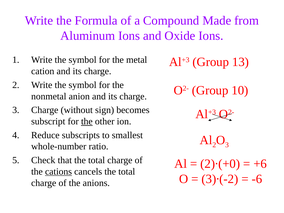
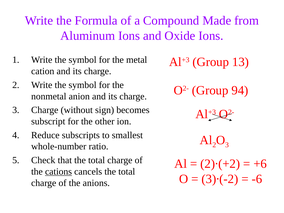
10: 10 -> 94 (240, 90)
the underline: present -> none (87, 121)
2)∙(+0: 2)∙(+0 -> 2)∙(+2 (220, 164)
